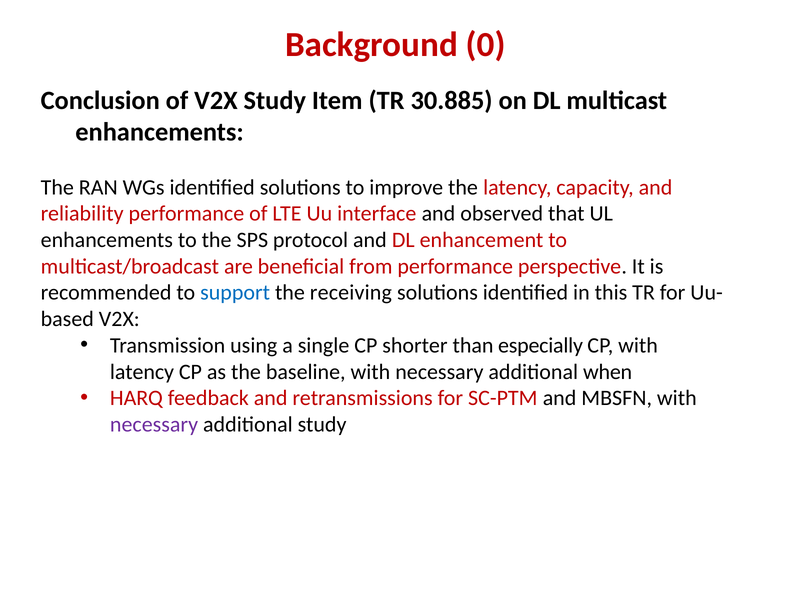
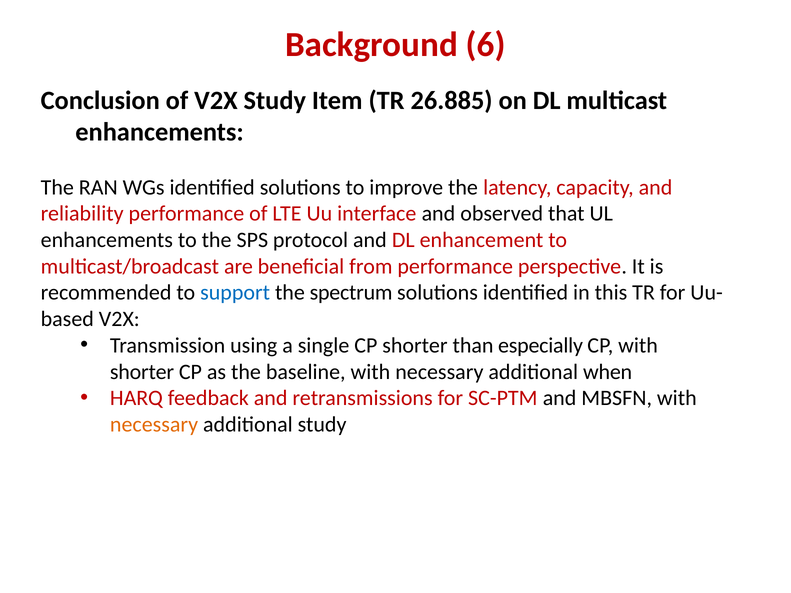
0: 0 -> 6 (486, 45)
30.885: 30.885 -> 26.885 (452, 101)
receiving: receiving -> spectrum (351, 293)
latency: latency -> shorter (142, 372)
necessary colour: purple -> orange (154, 425)
